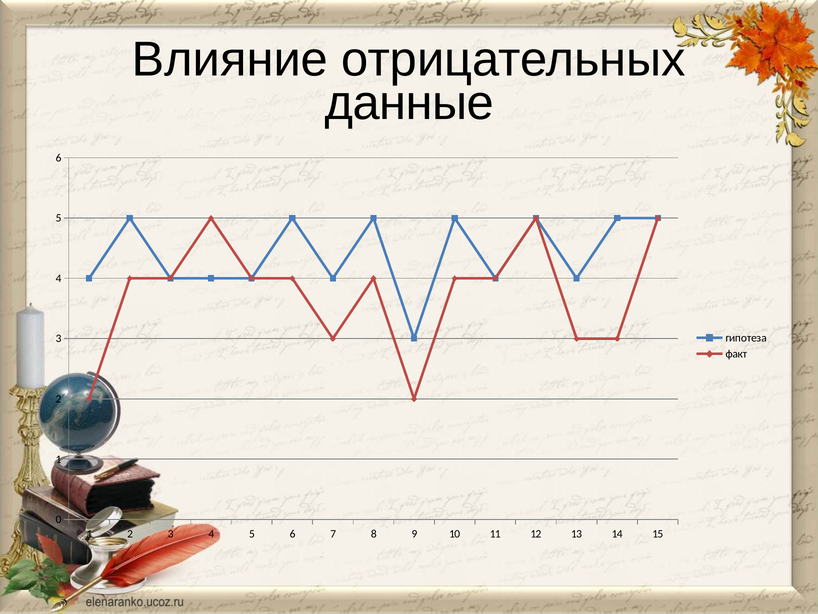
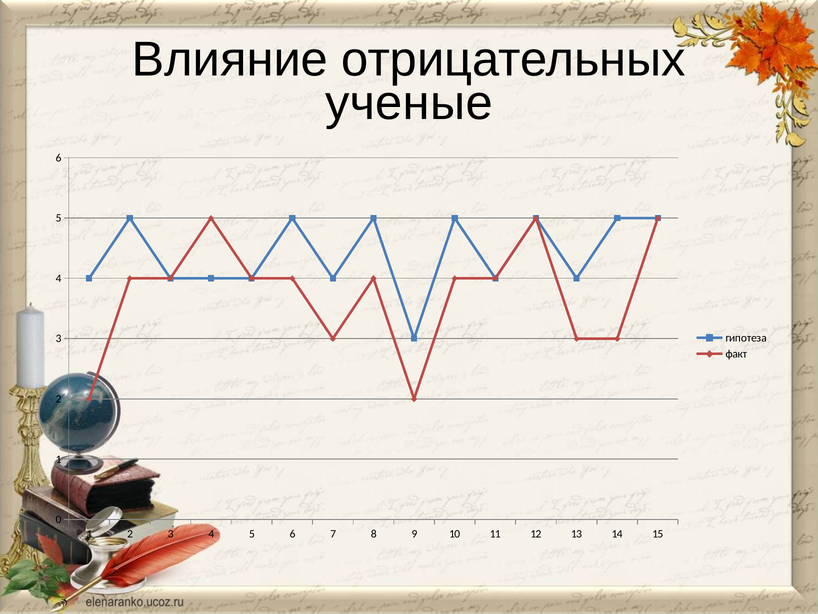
данные: данные -> ученые (409, 103)
